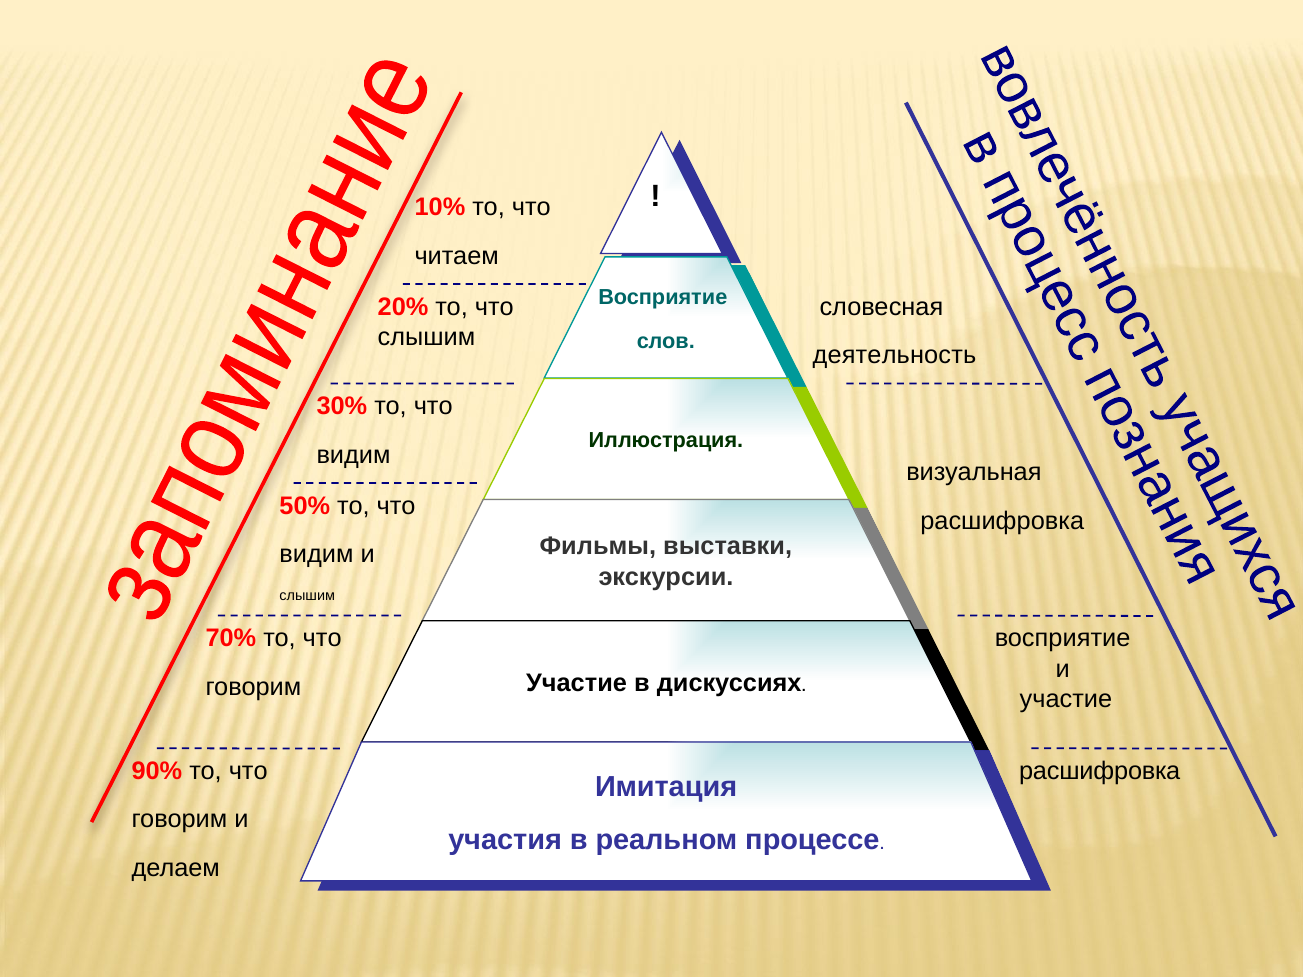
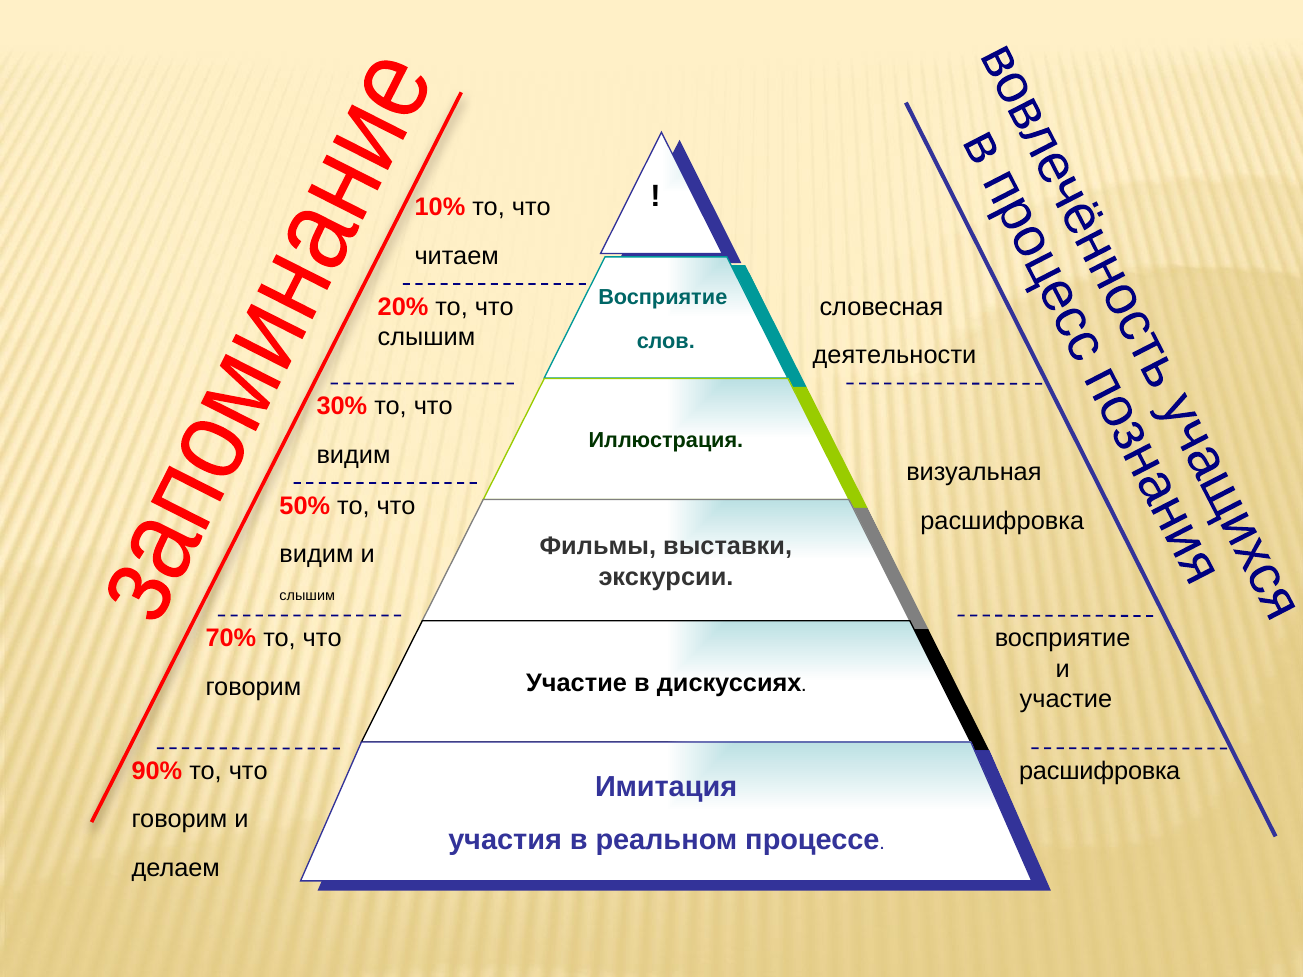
деятельность: деятельность -> деятельности (894, 355)
